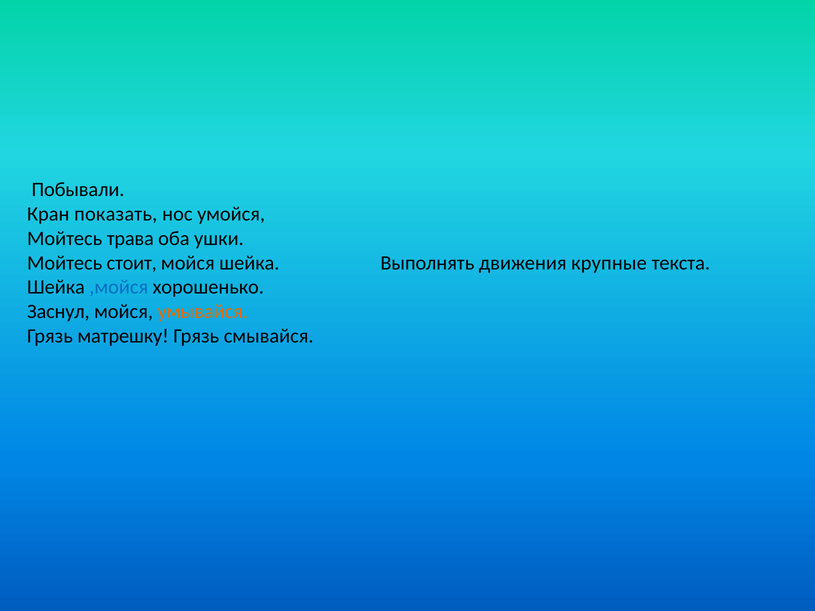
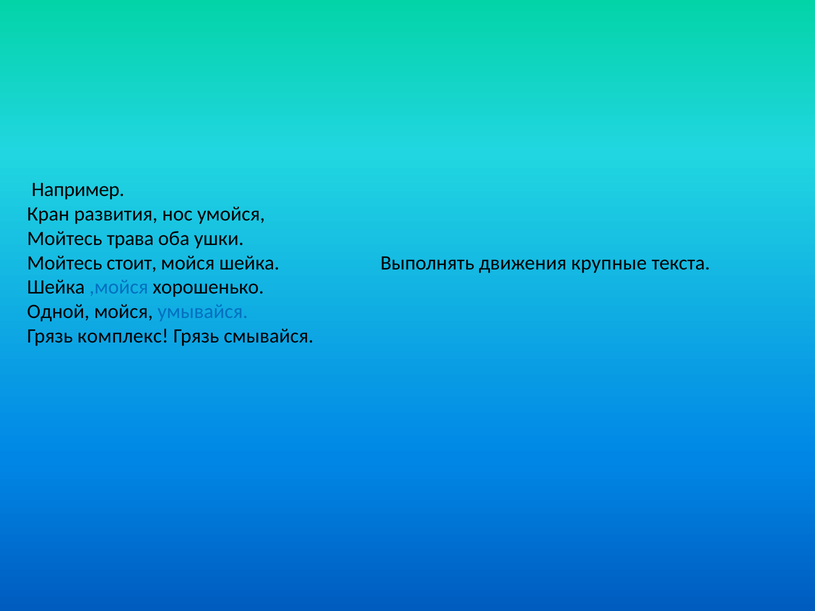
Побывали: Побывали -> Например (78, 190)
показать: показать -> развития (116, 214)
Заснул: Заснул -> Одной (58, 312)
умывайся colour: orange -> blue (203, 312)
матрешку: матрешку -> комплекс (123, 336)
